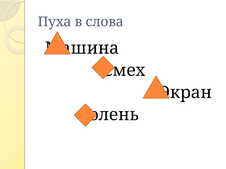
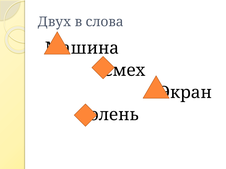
Пуха: Пуха -> Двух (54, 22)
